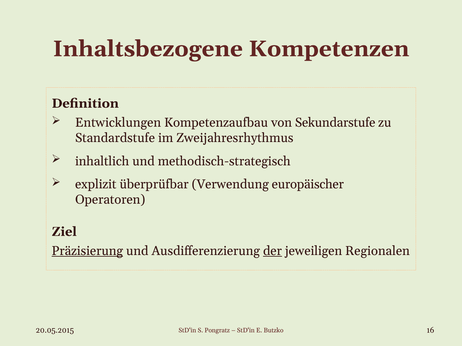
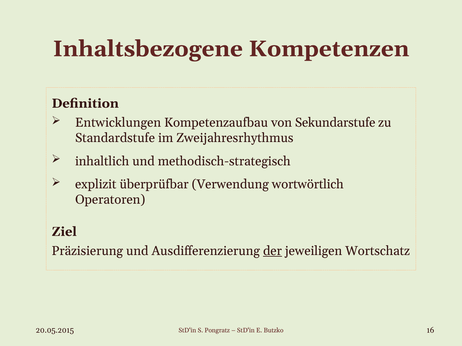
europäischer: europäischer -> wortwörtlich (308, 184)
Präzisierung underline: present -> none (87, 251)
Regionalen: Regionalen -> Wortschatz (378, 251)
